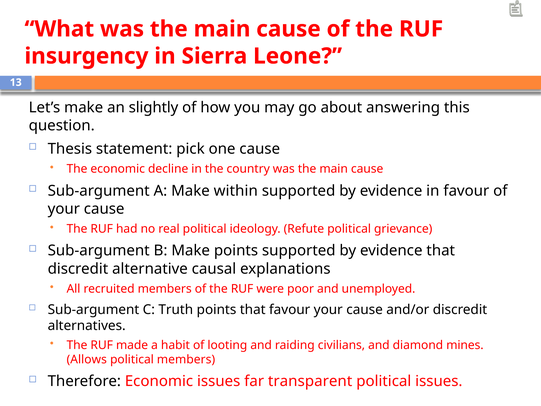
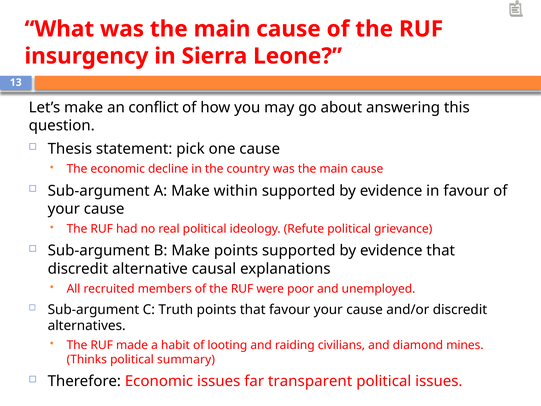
slightly: slightly -> conflict (154, 107)
Allows: Allows -> Thinks (87, 359)
political members: members -> summary (186, 359)
